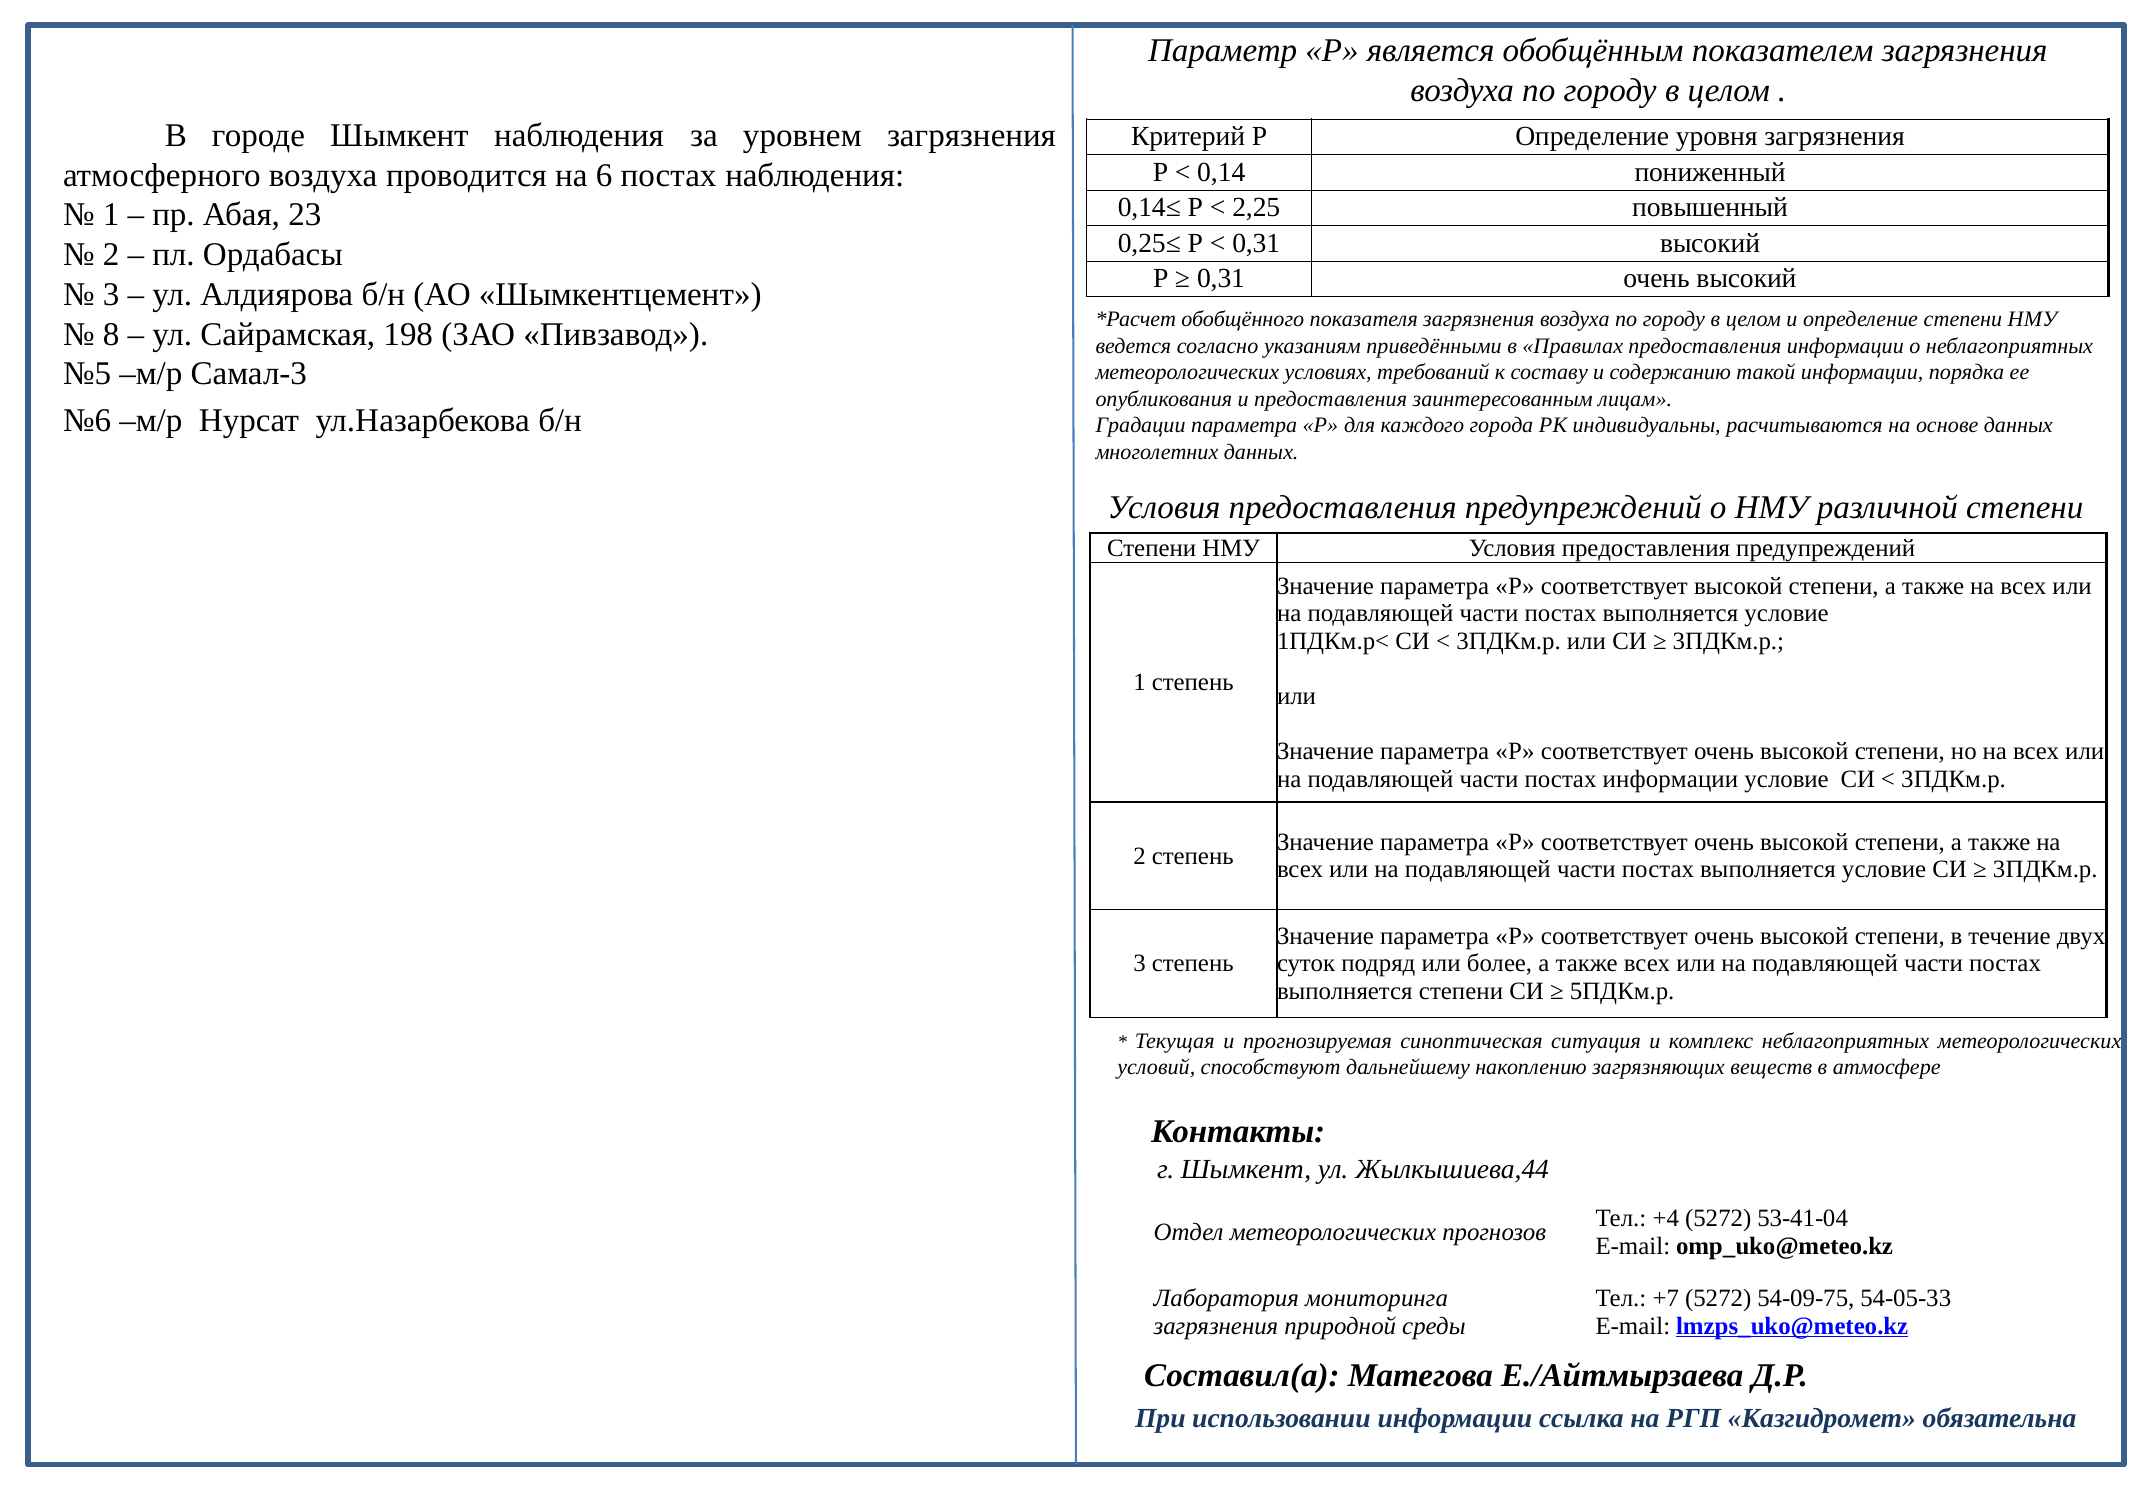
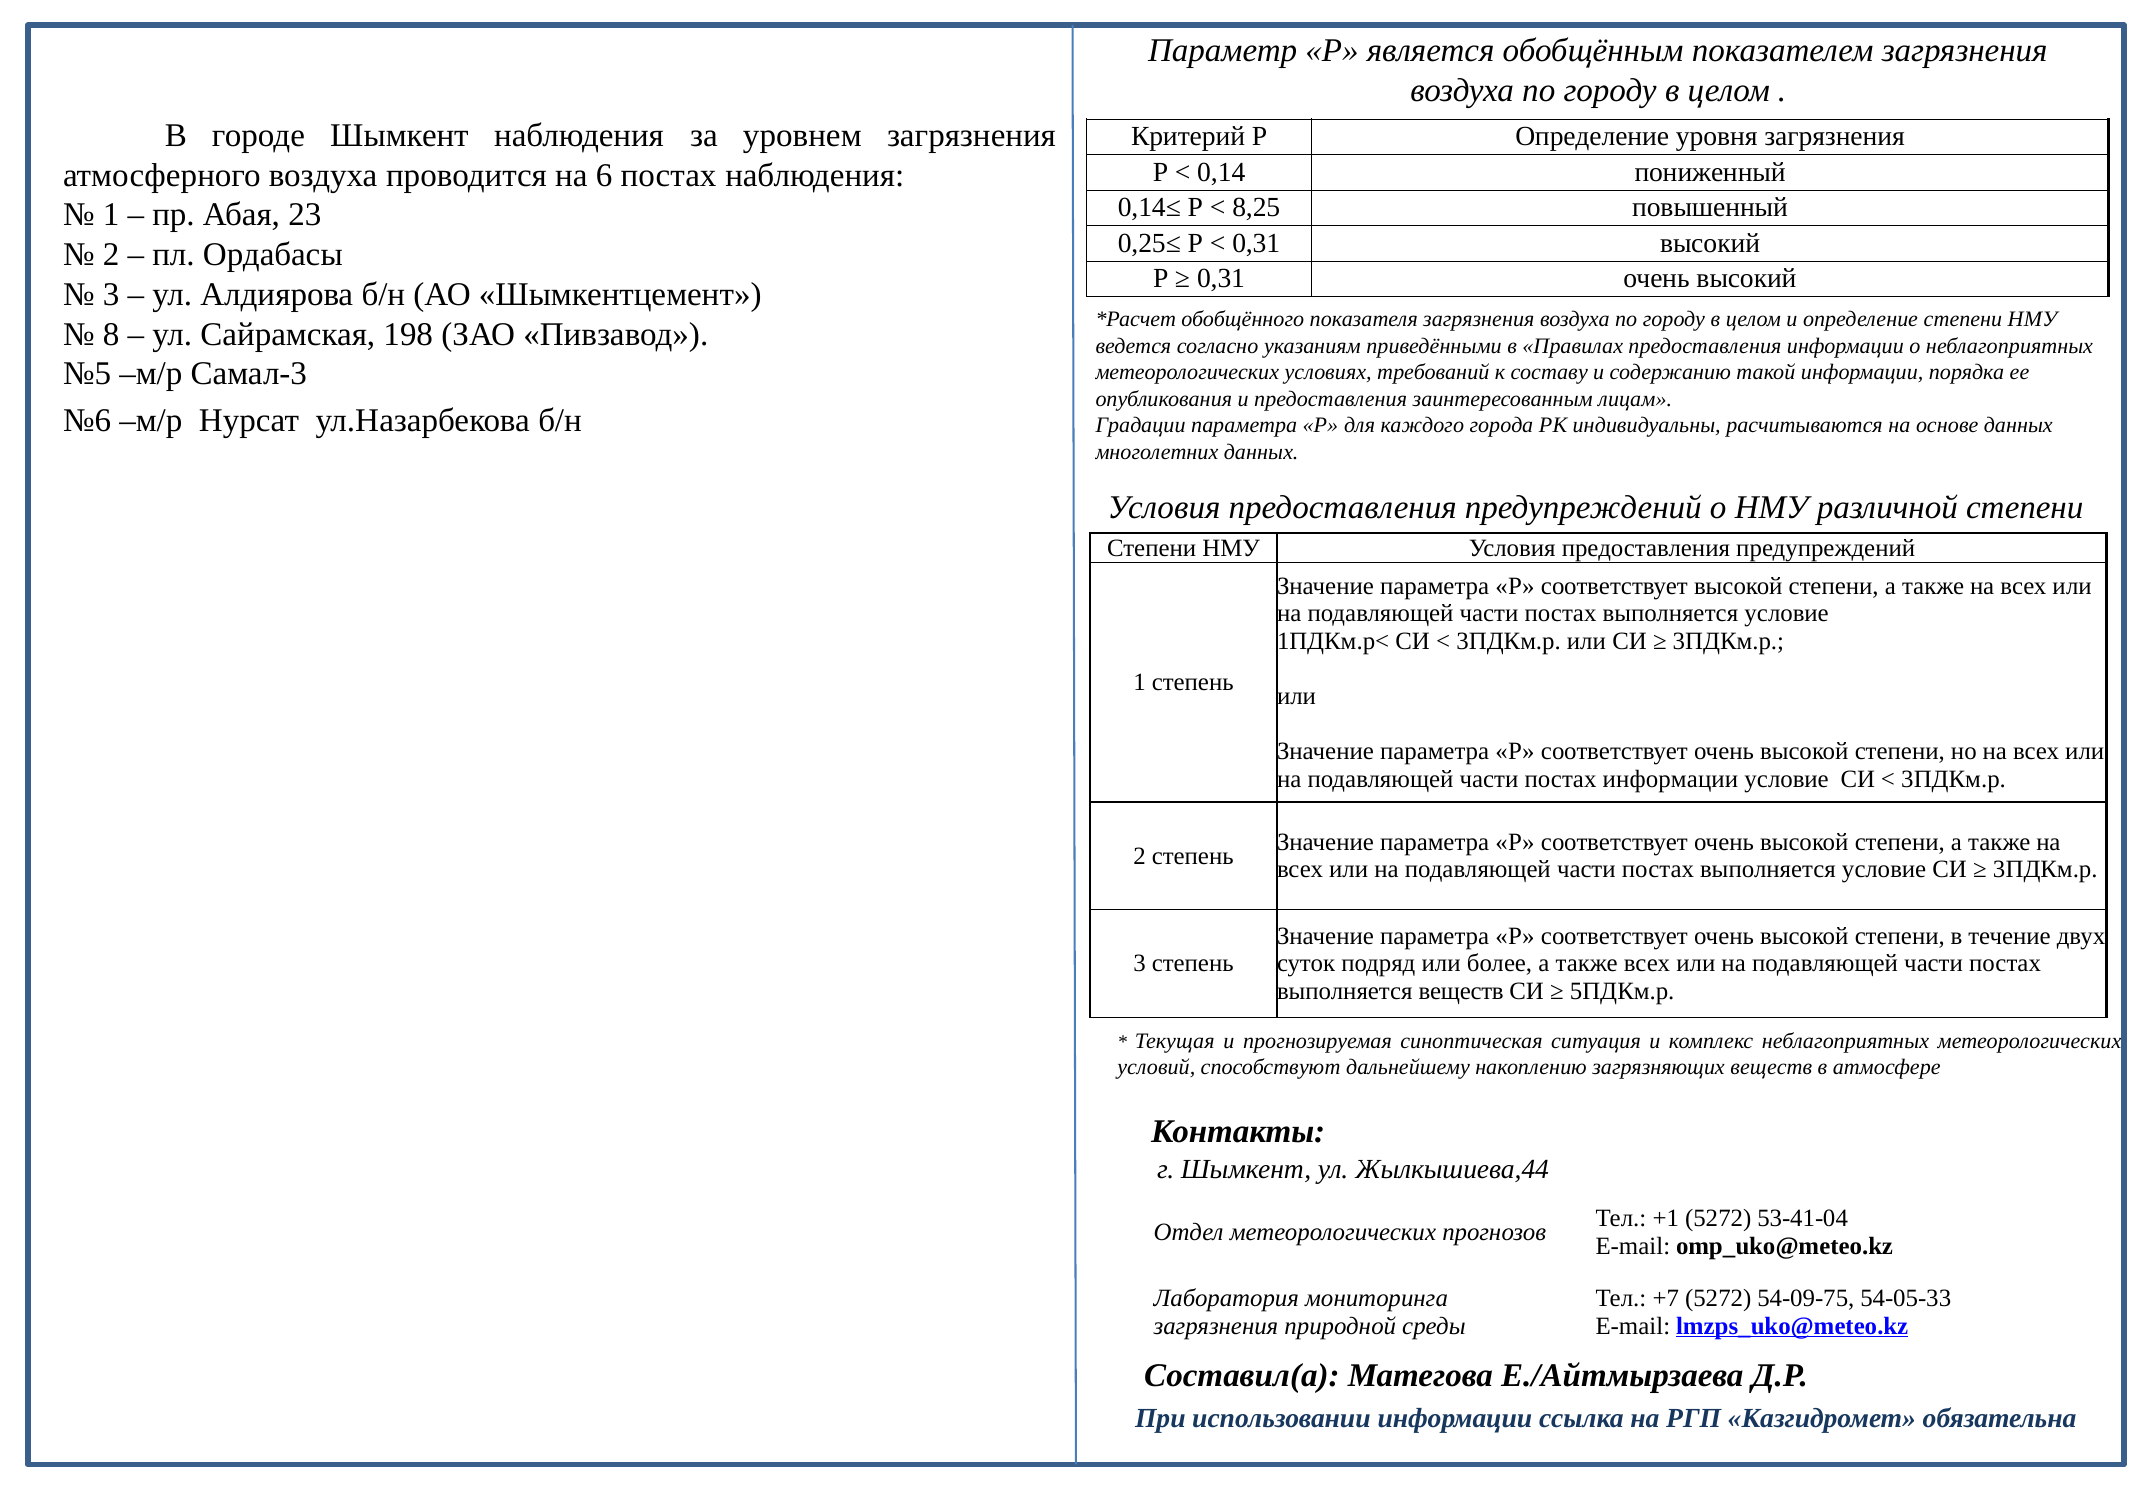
2,25: 2,25 -> 8,25 (1256, 208)
выполняется степени: степени -> веществ (1461, 991)
+4: +4 -> +1 (1666, 1218)
